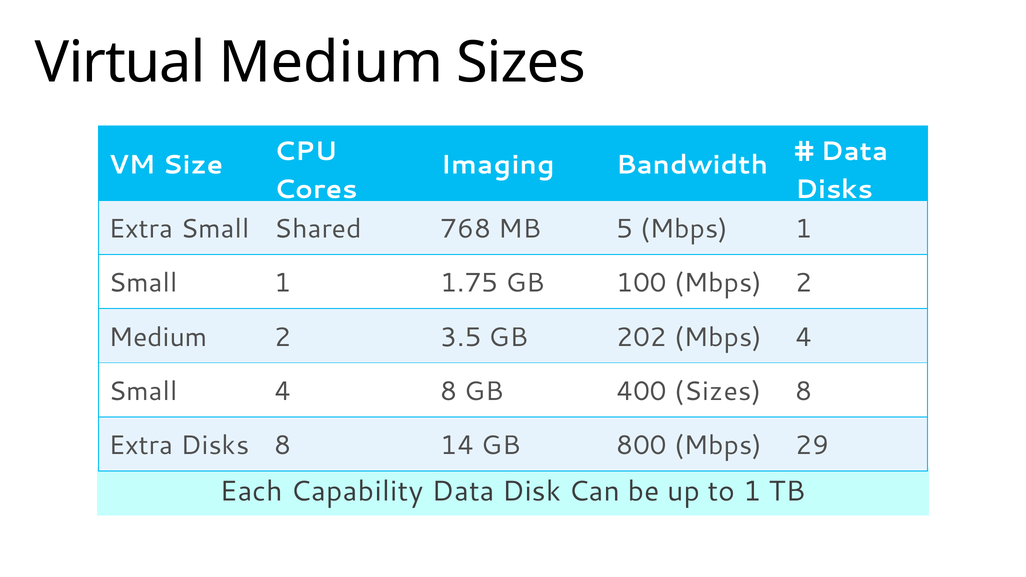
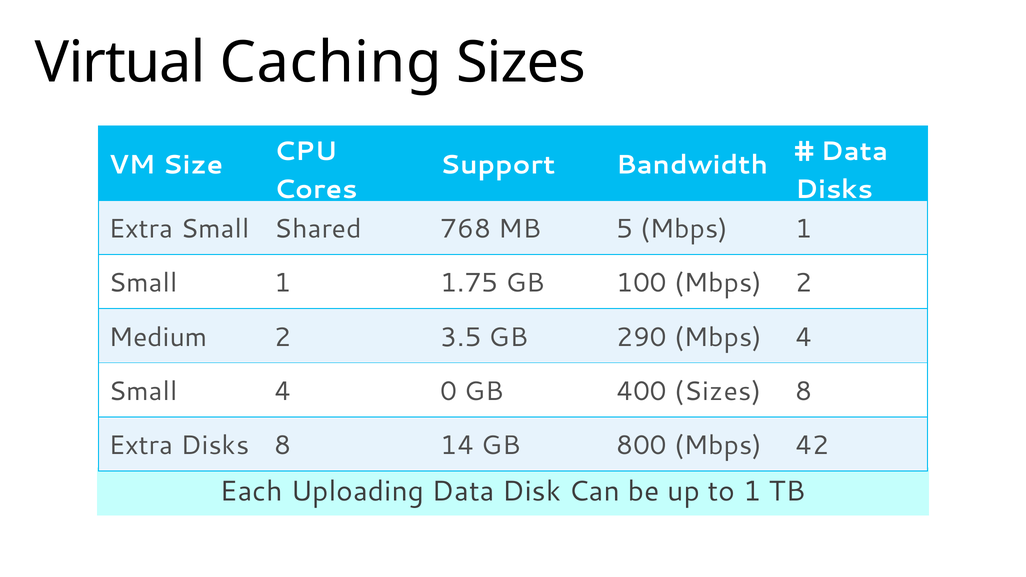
Virtual Medium: Medium -> Caching (331, 63)
Imaging: Imaging -> Support (498, 165)
202: 202 -> 290 (642, 337)
4 8: 8 -> 0 (449, 391)
29: 29 -> 42 (812, 446)
Capability: Capability -> Uploading (357, 491)
